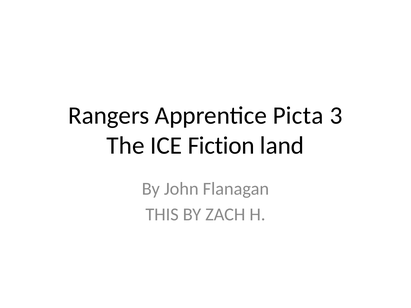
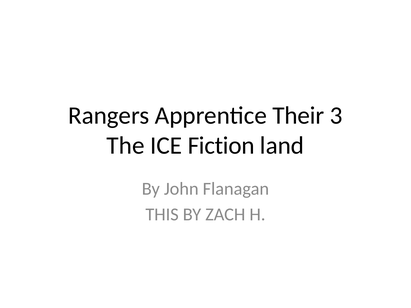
Picta: Picta -> Their (298, 115)
